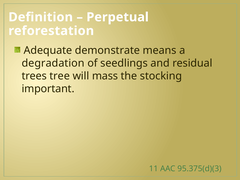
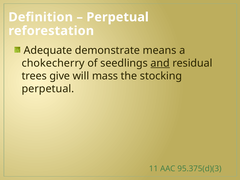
degradation: degradation -> chokecherry (53, 63)
and underline: none -> present (160, 63)
tree: tree -> give (60, 76)
important: important -> perpetual (48, 89)
